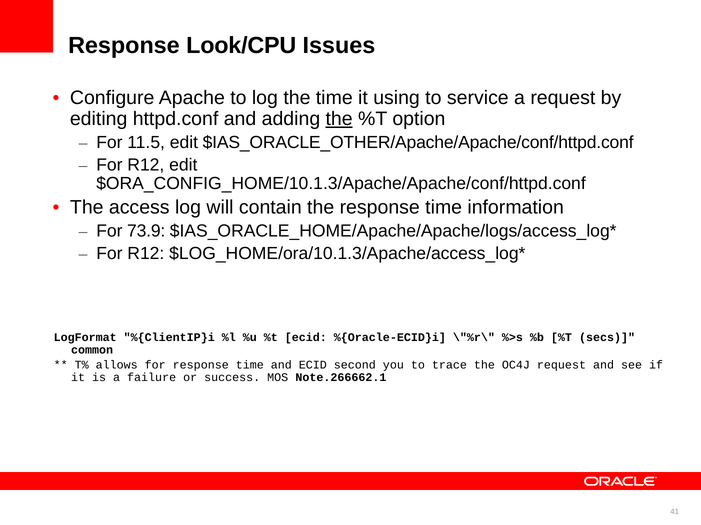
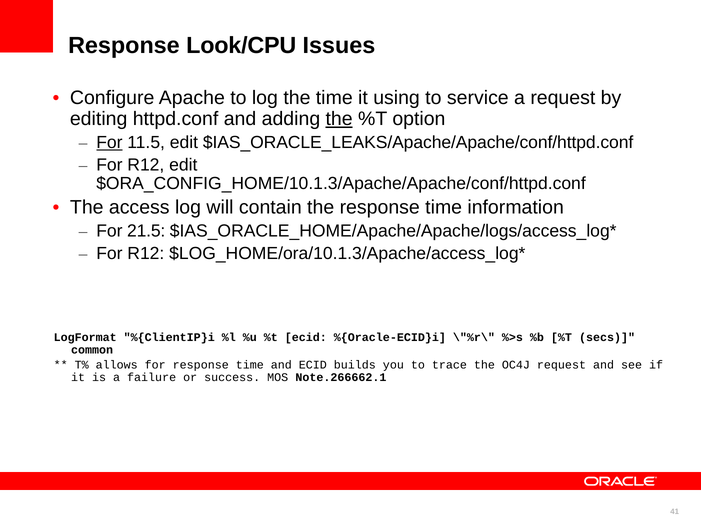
For underline: none -> present (109, 143)
$IAS_ORACLE_OTHER/Apache/Apache/conf/httpd.conf: $IAS_ORACLE_OTHER/Apache/Apache/conf/httpd.conf -> $IAS_ORACLE_LEAKS/Apache/Apache/conf/httpd.conf (418, 143)
73.9: 73.9 -> 21.5 (146, 231)
second: second -> builds (355, 365)
